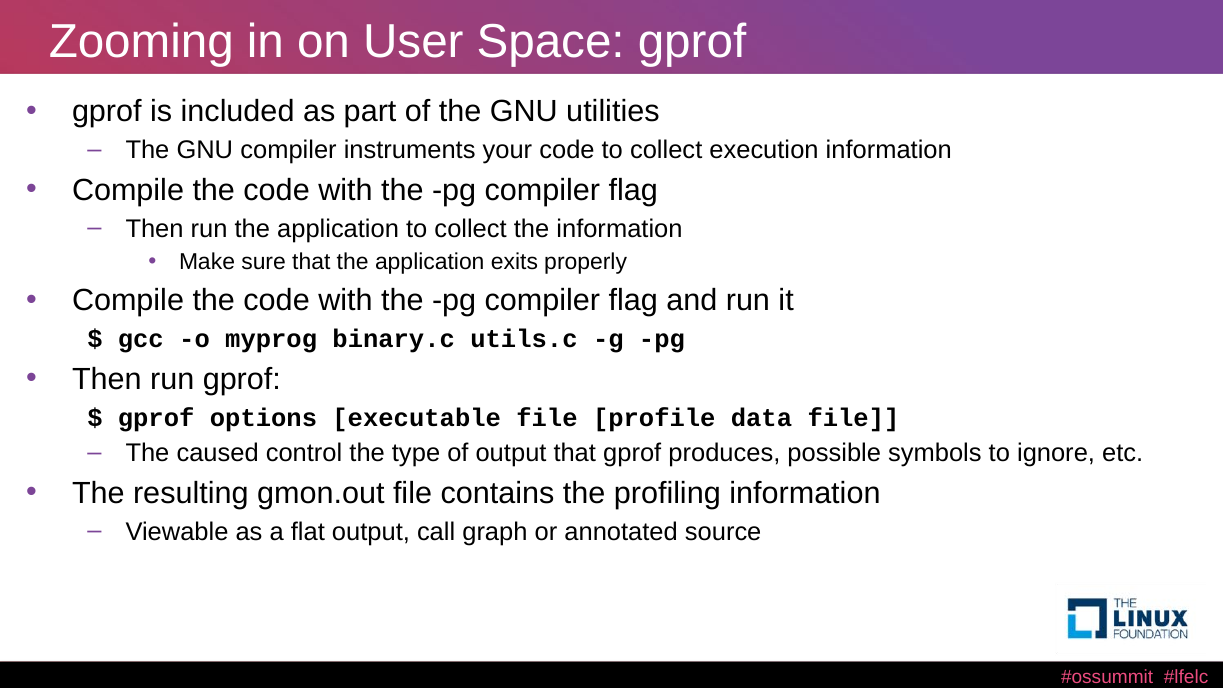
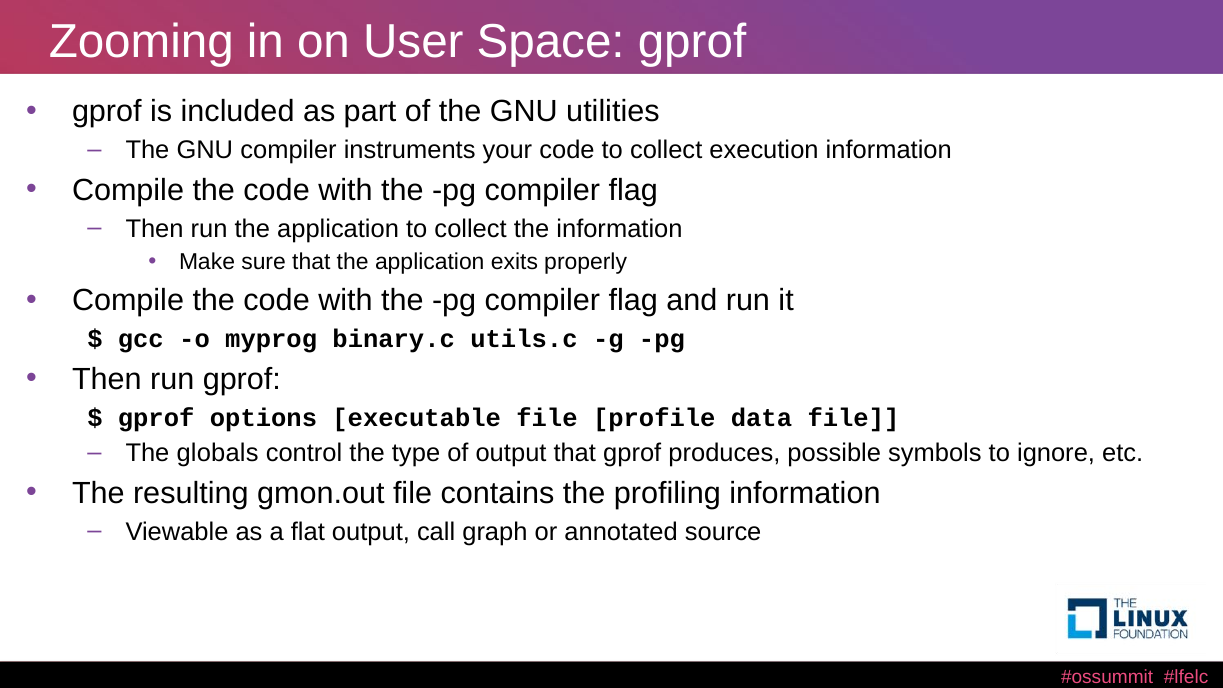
caused: caused -> globals (218, 453)
